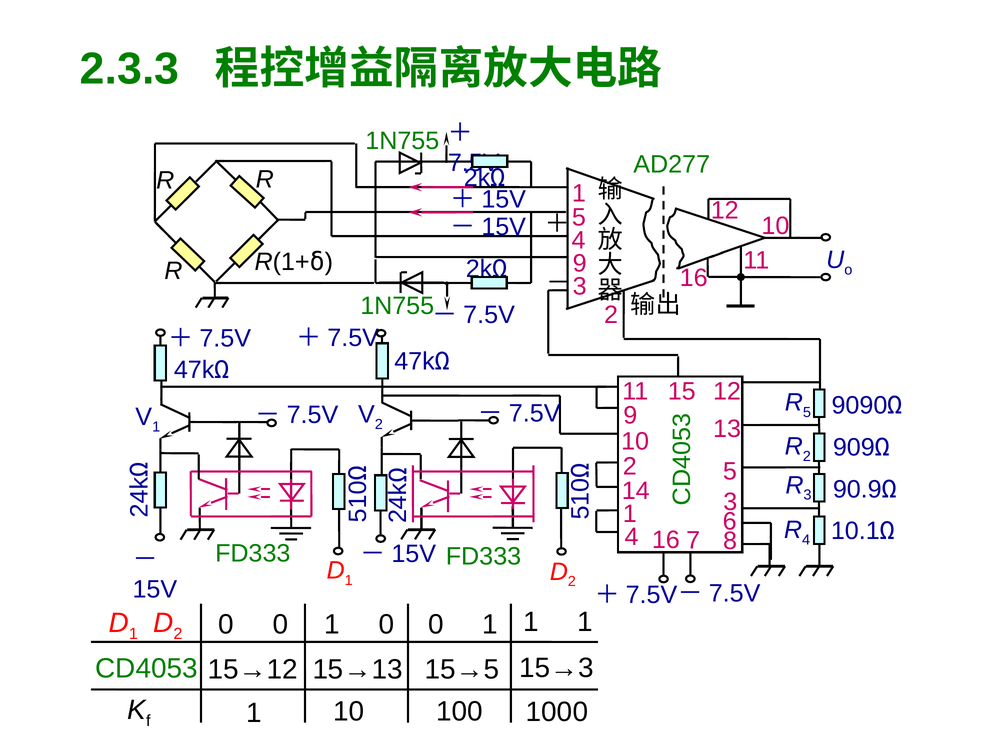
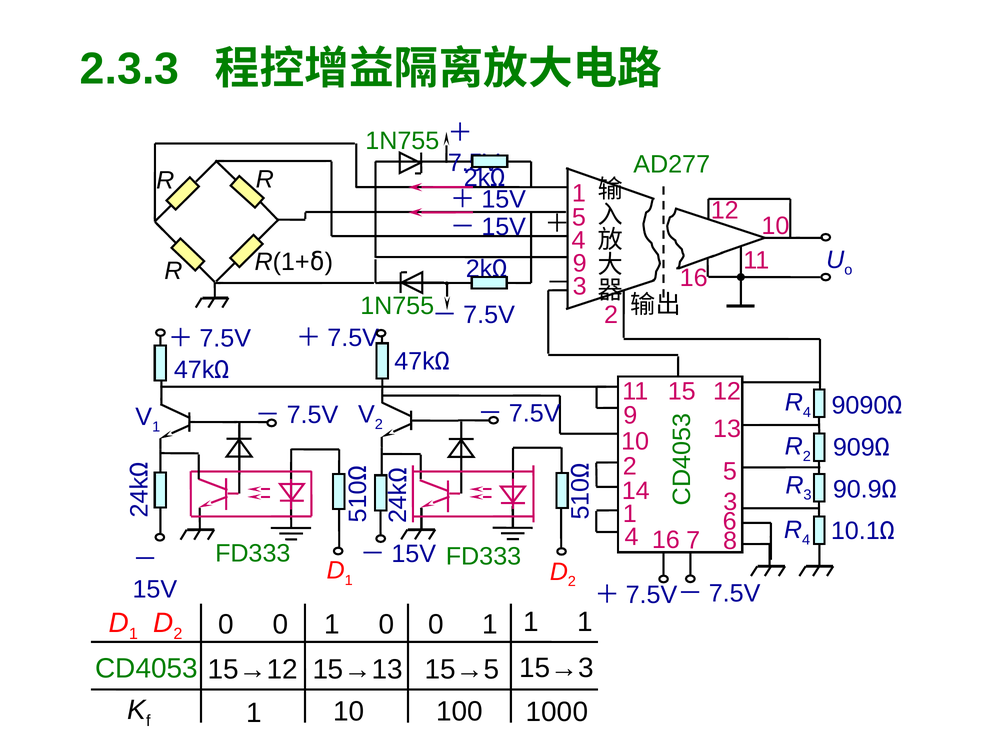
5: 5 -> 4 (807, 412)
